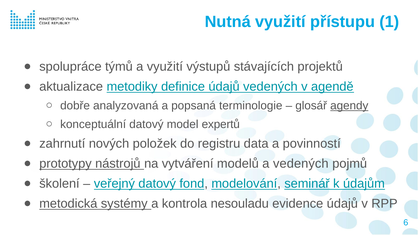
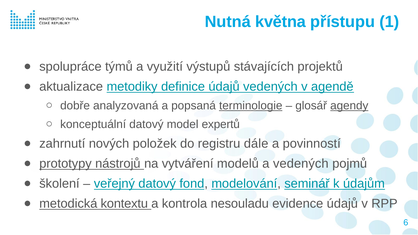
Nutná využití: využití -> května (281, 22)
terminologie underline: none -> present (251, 106)
data: data -> dále (256, 144)
systémy: systémy -> kontextu (124, 204)
